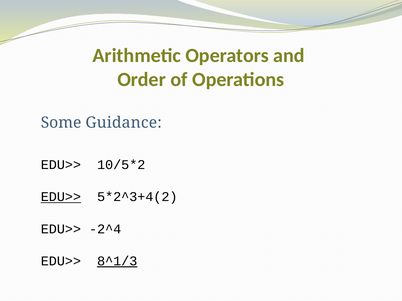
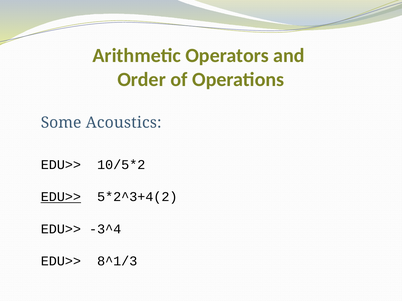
Guidance: Guidance -> Acoustics (124, 123)
-2^4: -2^4 -> -3^4 (105, 229)
8^1/3 underline: present -> none (117, 262)
